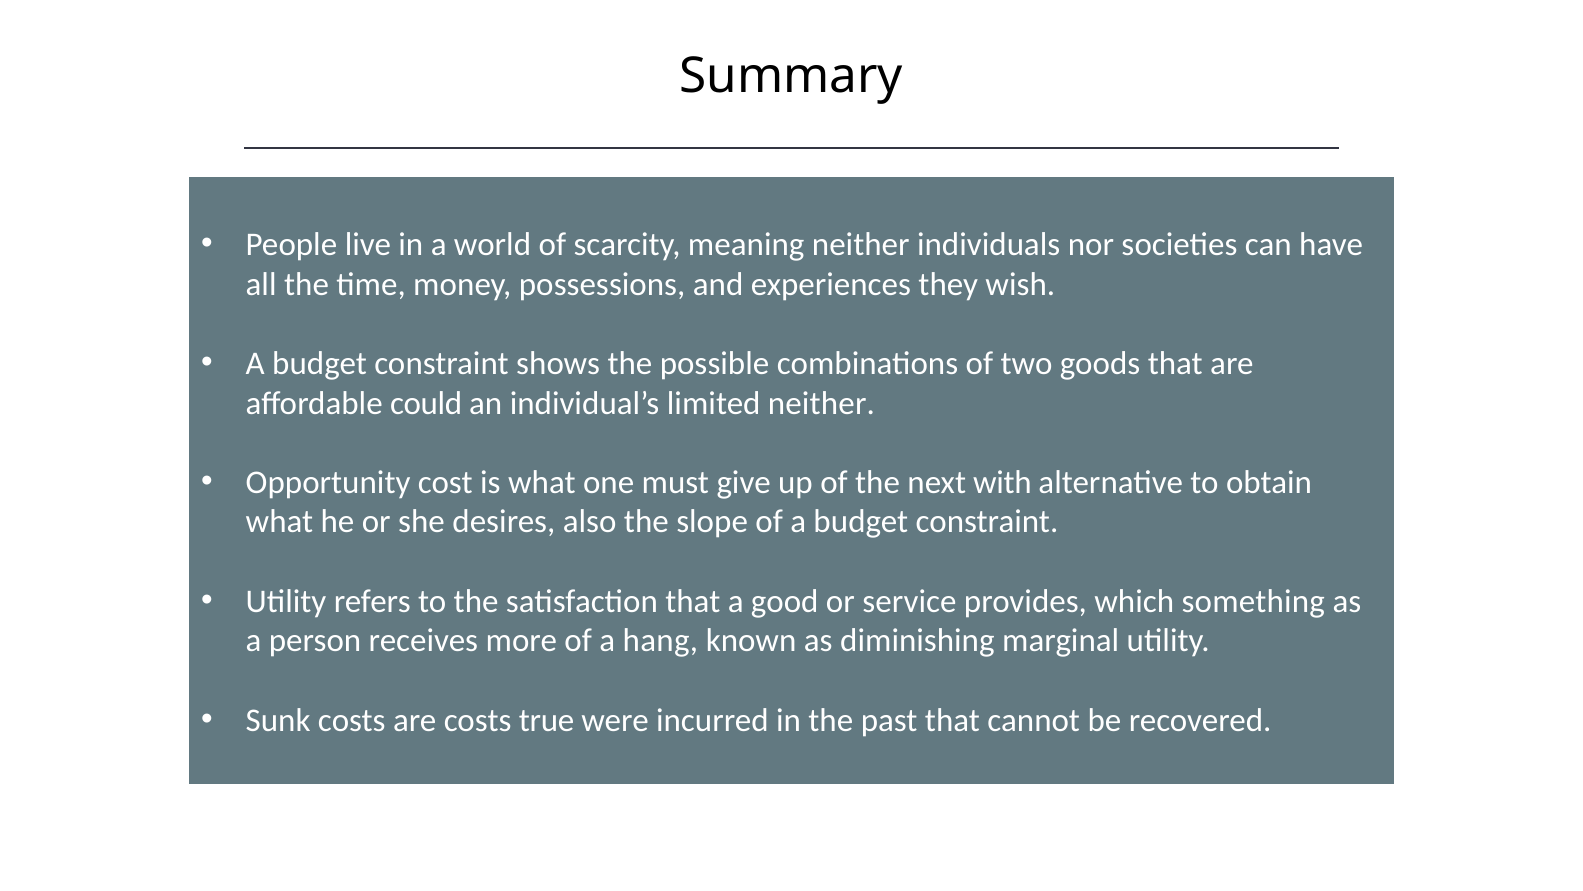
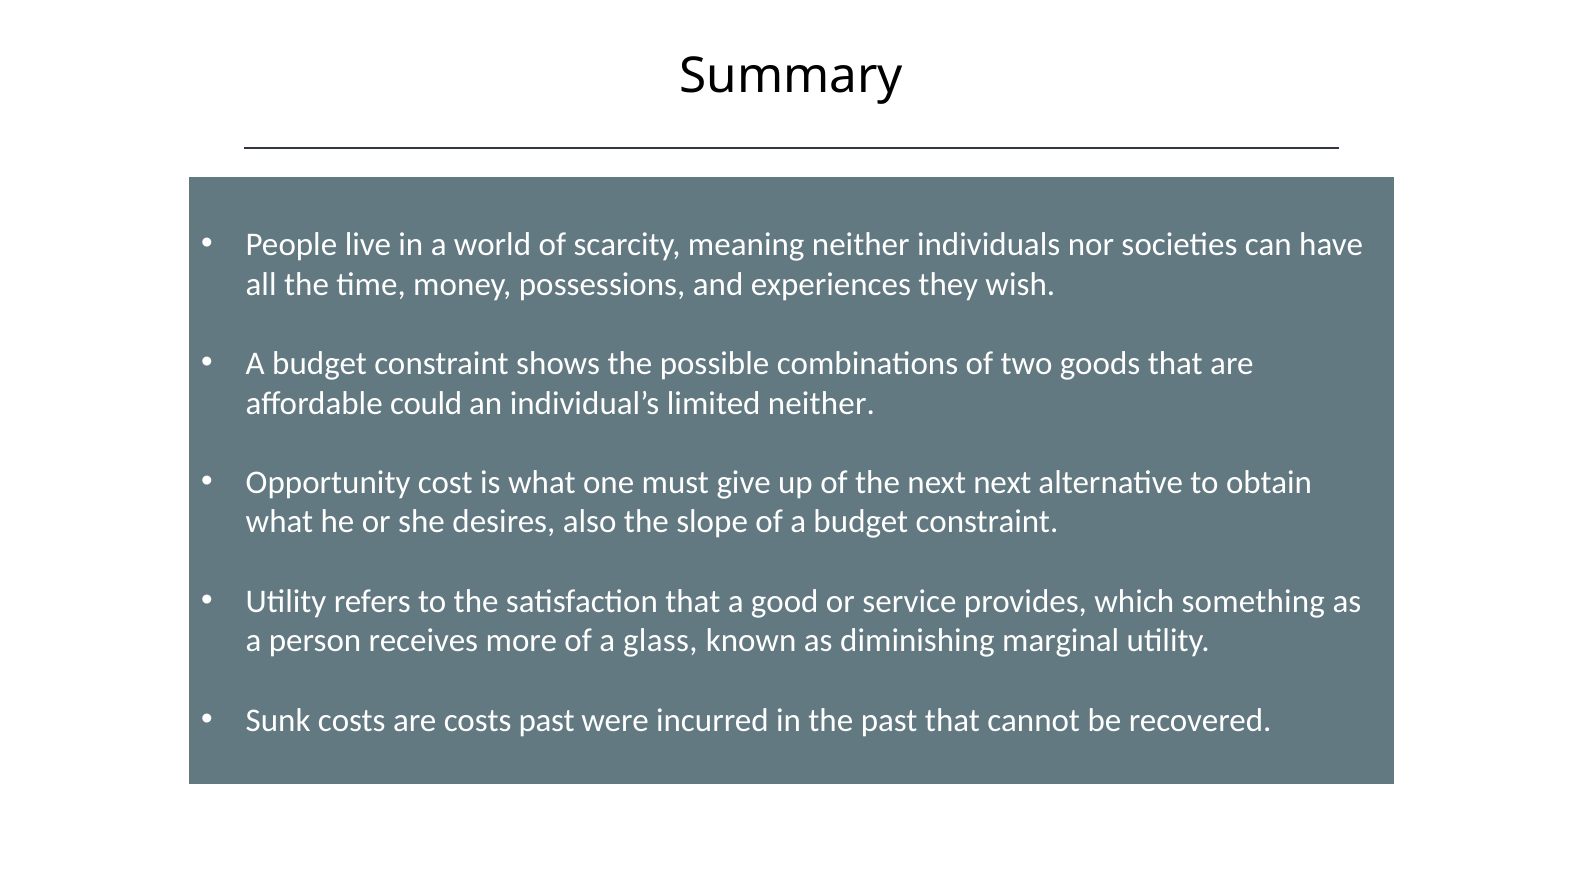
next with: with -> next (1002, 482)
hang: hang -> glass (660, 641)
costs true: true -> past (547, 720)
